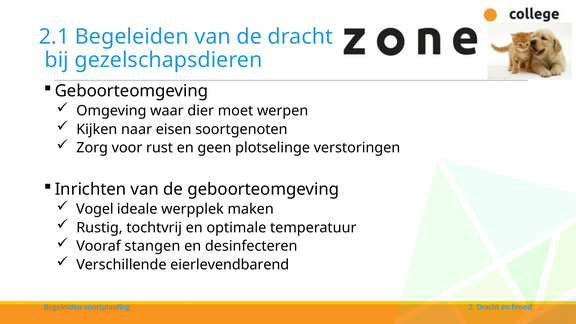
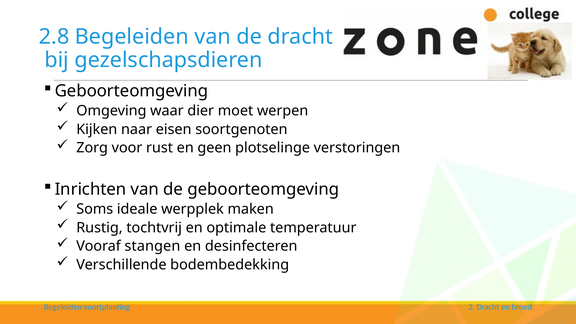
2.1: 2.1 -> 2.8 (54, 37)
Vogel: Vogel -> Soms (95, 209)
eierlevendbarend: eierlevendbarend -> bodembedekking (230, 265)
